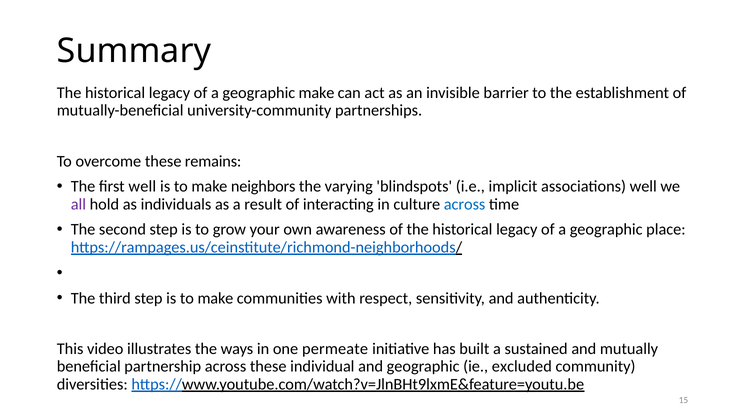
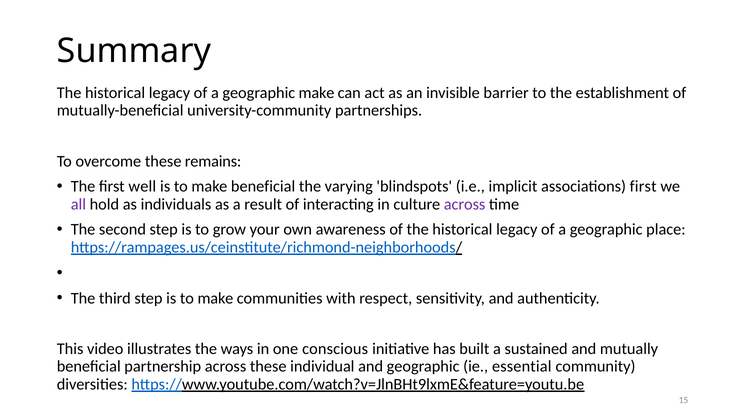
make neighbors: neighbors -> beneficial (263, 187)
associations well: well -> first (643, 187)
across colour: blue -> purple (465, 204)
permeate: permeate -> conscious (335, 349)
excluded: excluded -> essential (522, 367)
